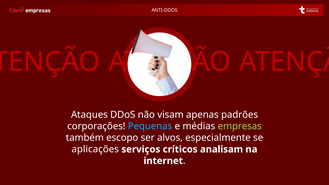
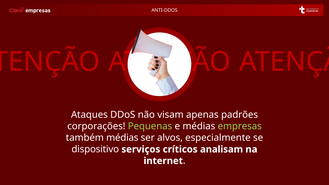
Pequenas colour: light blue -> light green (150, 126)
também escopo: escopo -> médias (122, 138)
aplicações: aplicações -> dispositivo (95, 149)
